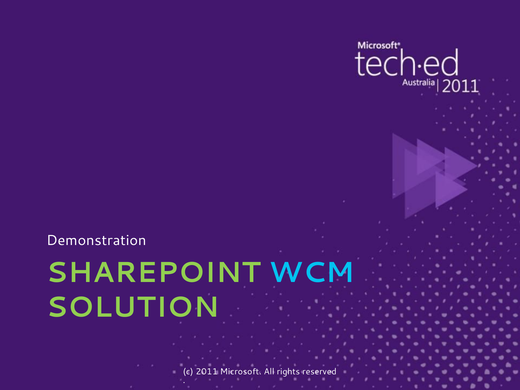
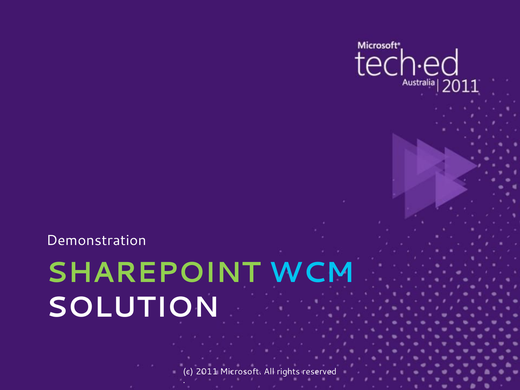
SOLUTION colour: light green -> white (133, 307)
